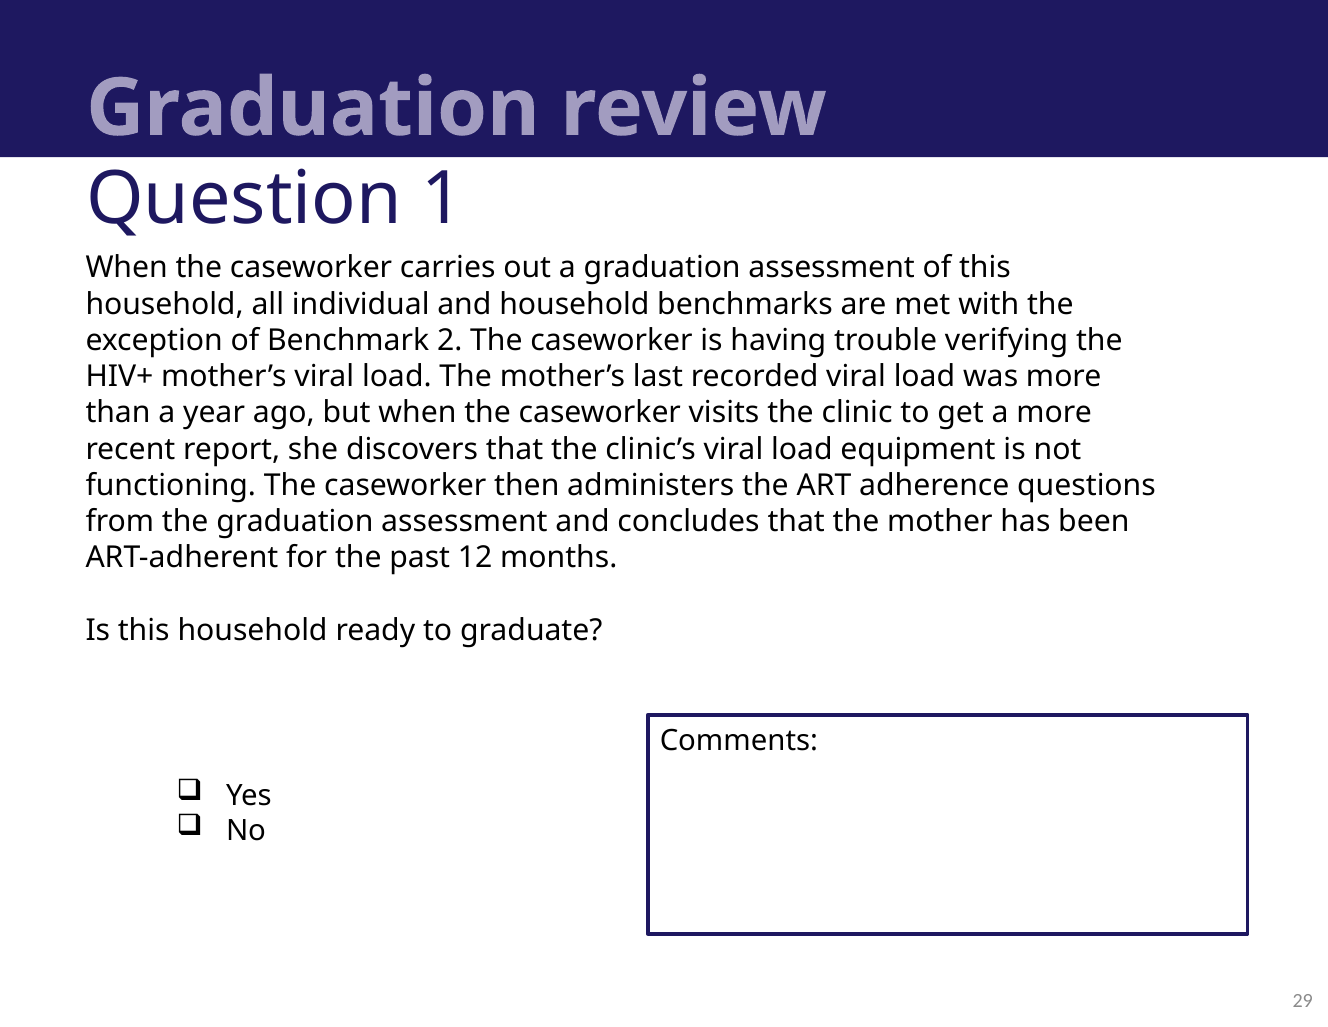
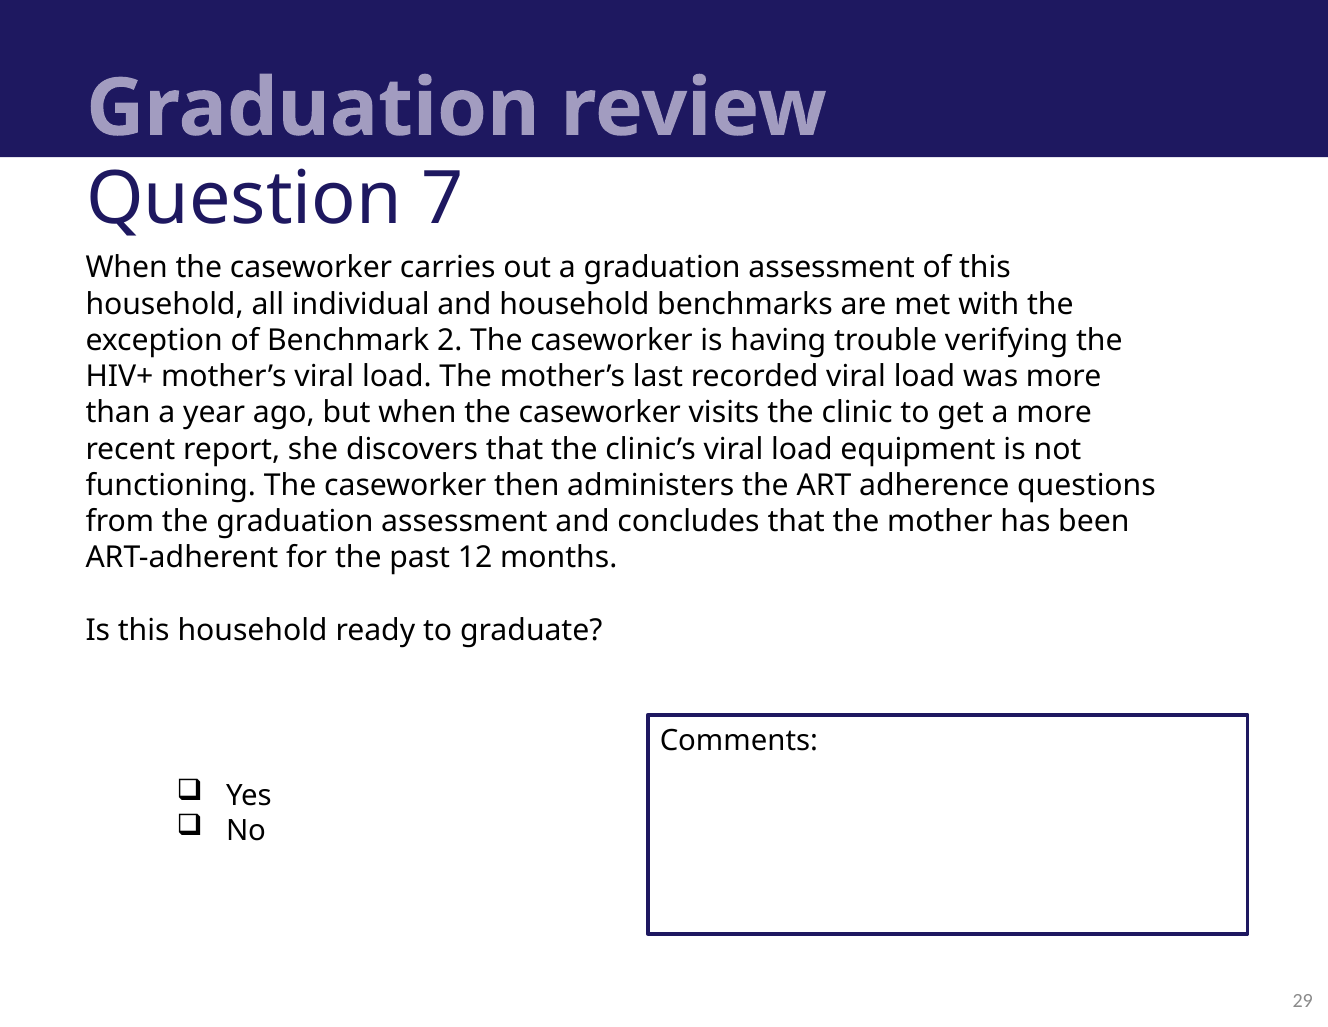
1: 1 -> 7 (442, 199)
